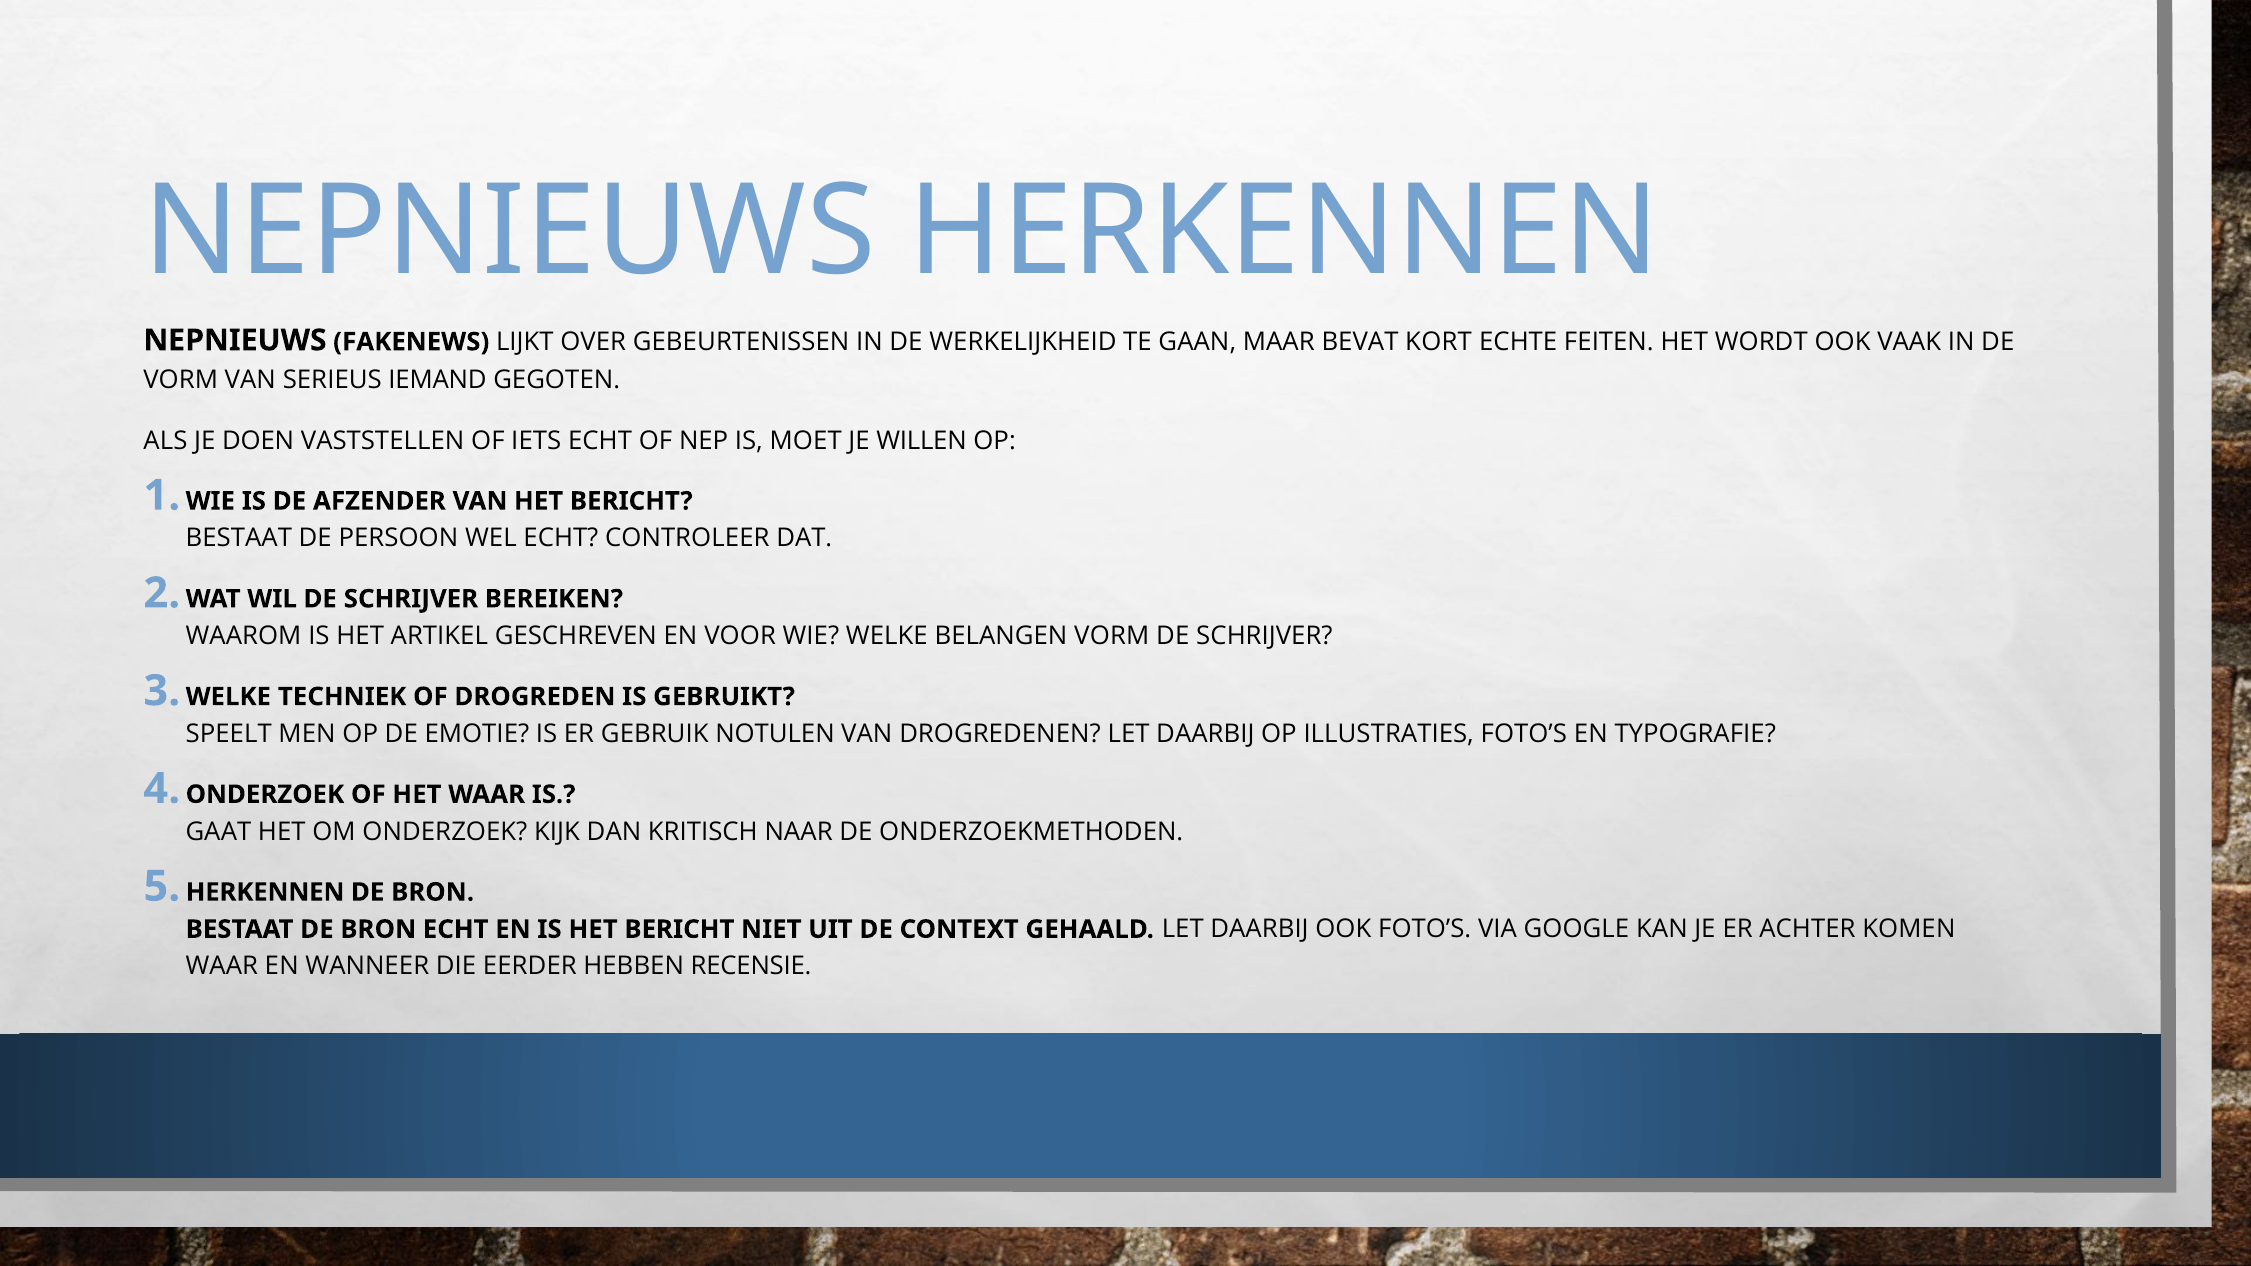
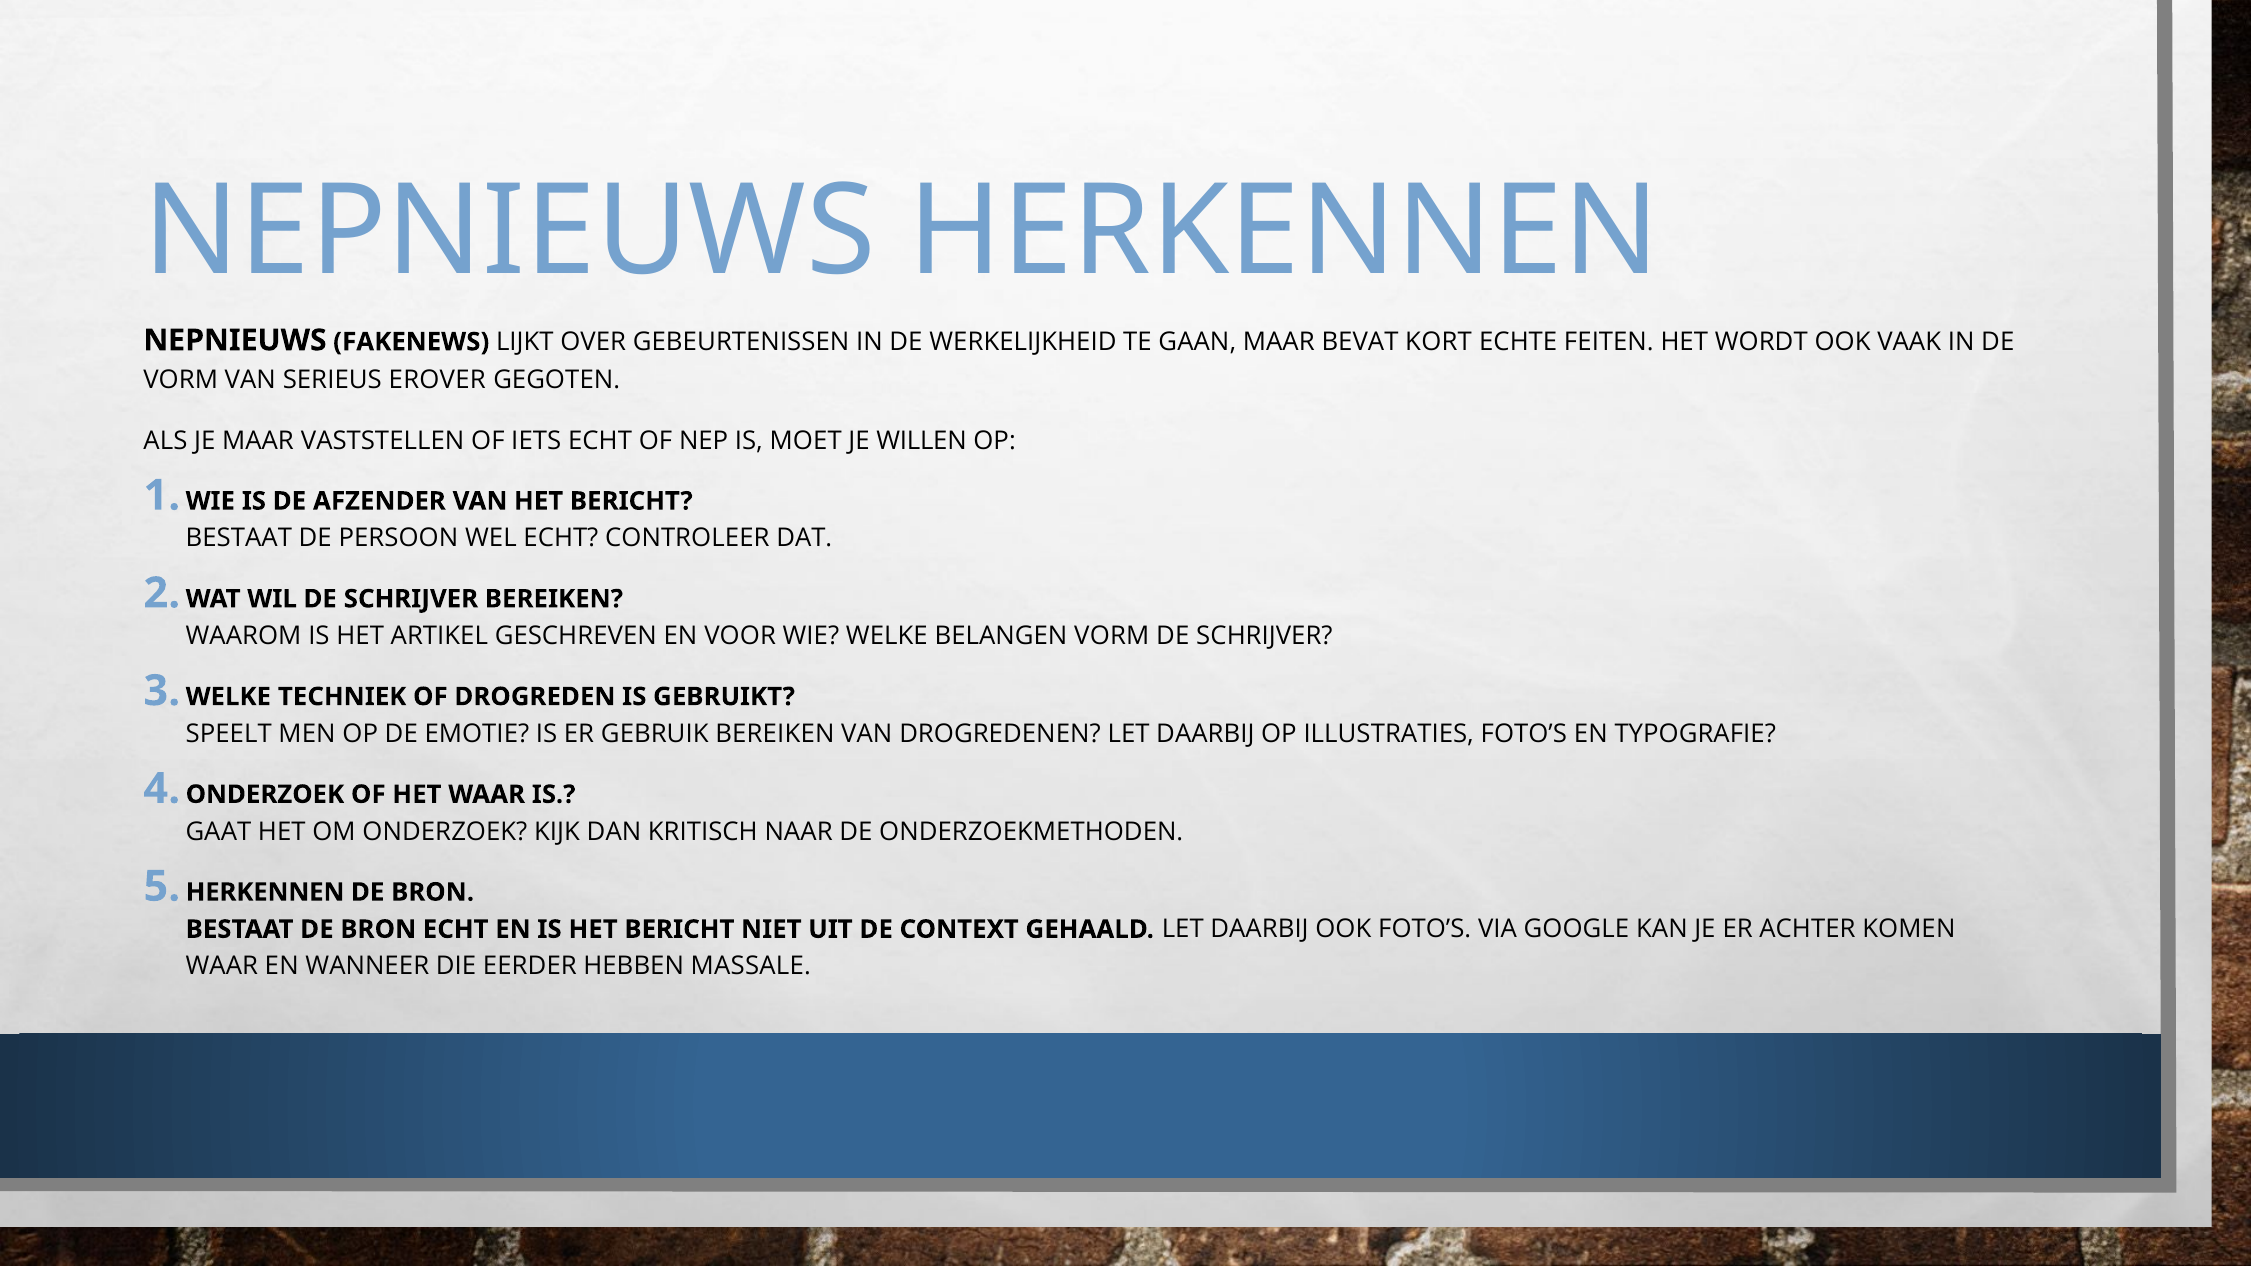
IEMAND: IEMAND -> EROVER (437, 380)
JE DOEN: DOEN -> MAAR (258, 441)
GEBRUIK NOTULEN: NOTULEN -> BEREIKEN (775, 734)
RECENSIE: RECENSIE -> MASSALE (751, 967)
